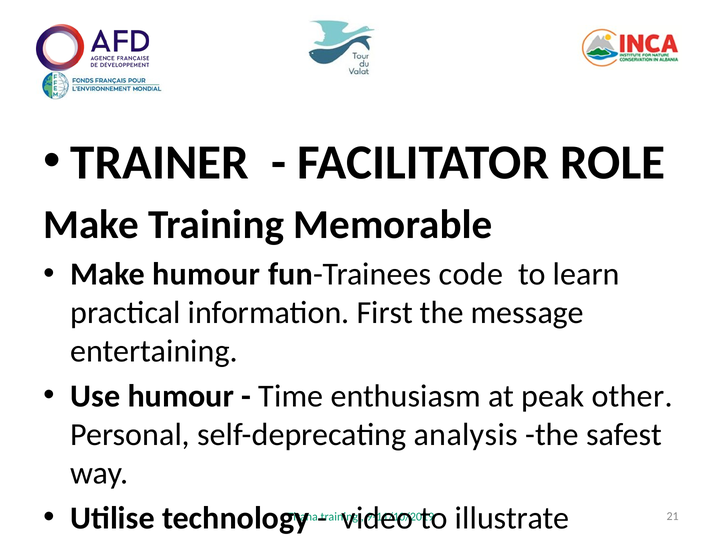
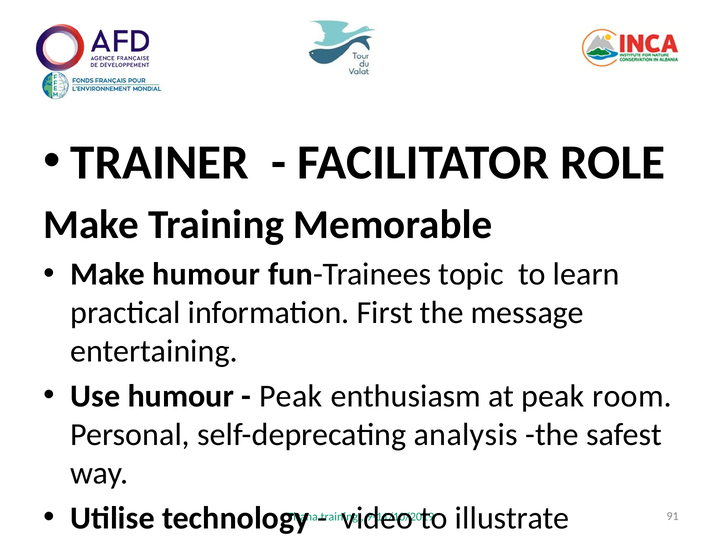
code: code -> topic (471, 275)
Time: Time -> Peak (291, 397)
other: other -> room (632, 397)
21: 21 -> 91 (673, 517)
